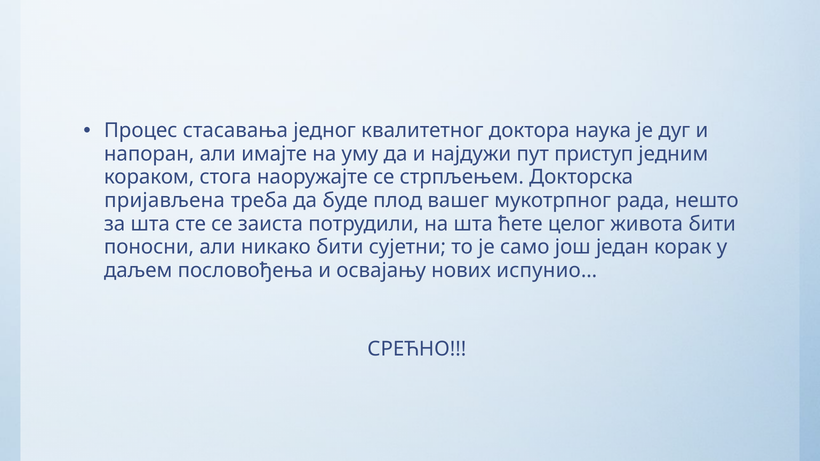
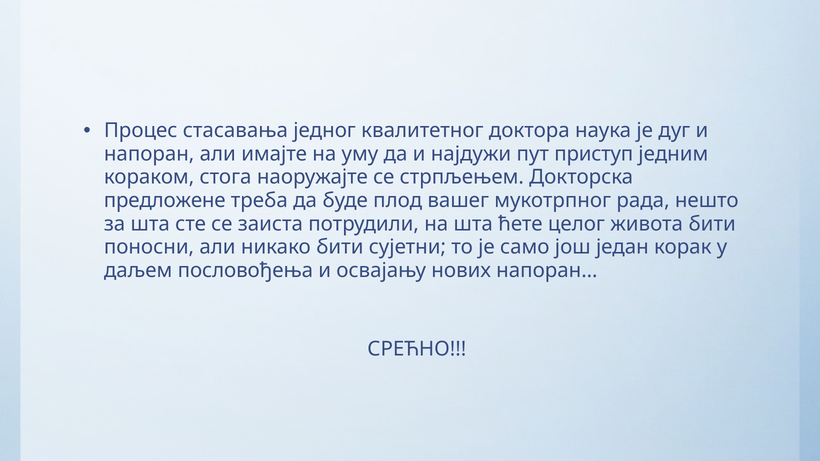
пријављена: пријављена -> предложене (165, 201)
испунио…: испунио… -> напоран… (547, 271)
